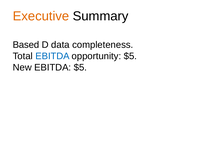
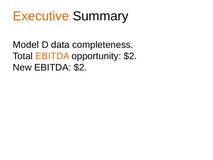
Based: Based -> Model (26, 45)
EBITDA colour: blue -> orange (52, 56)
opportunity $5: $5 -> $2 (130, 56)
EBITDA $5: $5 -> $2 (80, 67)
